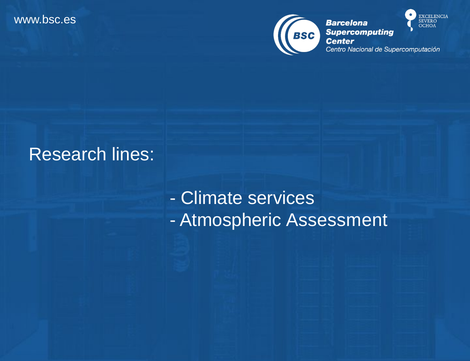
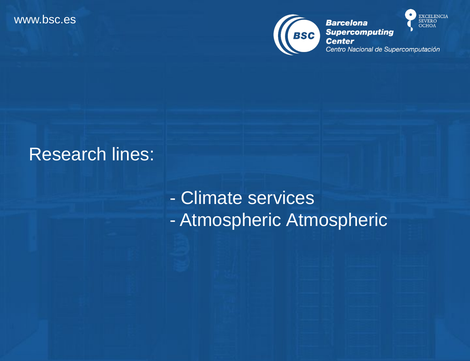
Atmospheric Assessment: Assessment -> Atmospheric (337, 220)
